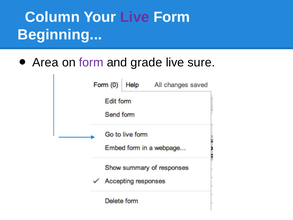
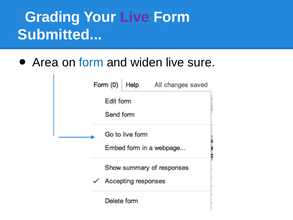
Column: Column -> Grading (52, 17)
Beginning: Beginning -> Submitted (60, 35)
form colour: purple -> blue (91, 62)
grade: grade -> widen (146, 62)
